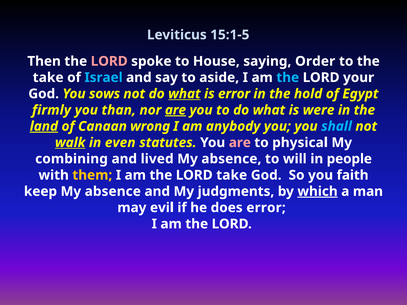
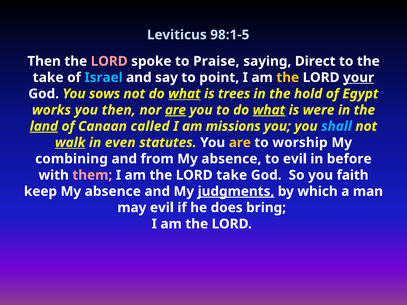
15:1-5: 15:1-5 -> 98:1-5 (230, 35)
House: House -> Praise (216, 61)
Order: Order -> Direct (315, 61)
aside: aside -> point (219, 78)
the colour: light blue -> yellow (288, 78)
your underline: none -> present (359, 78)
is error: error -> trees (234, 94)
firmly: firmly -> works (51, 110)
you than: than -> then (119, 110)
what underline: none -> present (269, 110)
wrong: wrong -> called (150, 126)
anybody: anybody -> missions (233, 126)
are colour: pink -> yellow (240, 143)
physical: physical -> worship (300, 143)
lived: lived -> from (157, 159)
to will: will -> evil (295, 159)
people: people -> before (349, 159)
them colour: yellow -> pink (92, 175)
judgments underline: none -> present (236, 192)
which underline: present -> none (318, 192)
does error: error -> bring (266, 208)
